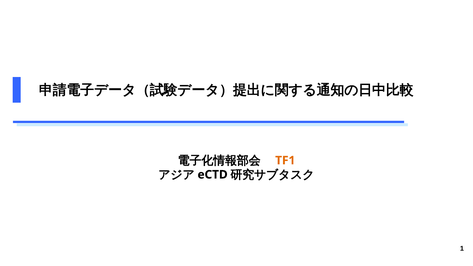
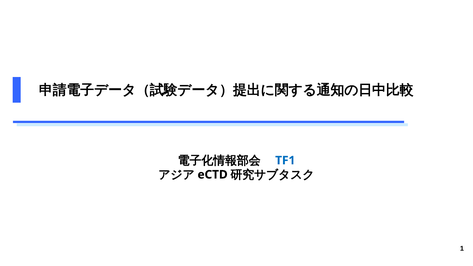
TF1 colour: orange -> blue (285, 160)
